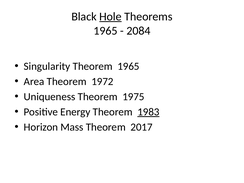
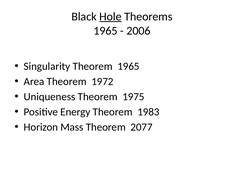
2084: 2084 -> 2006 (138, 31)
1983 underline: present -> none (148, 112)
2017: 2017 -> 2077 (142, 127)
